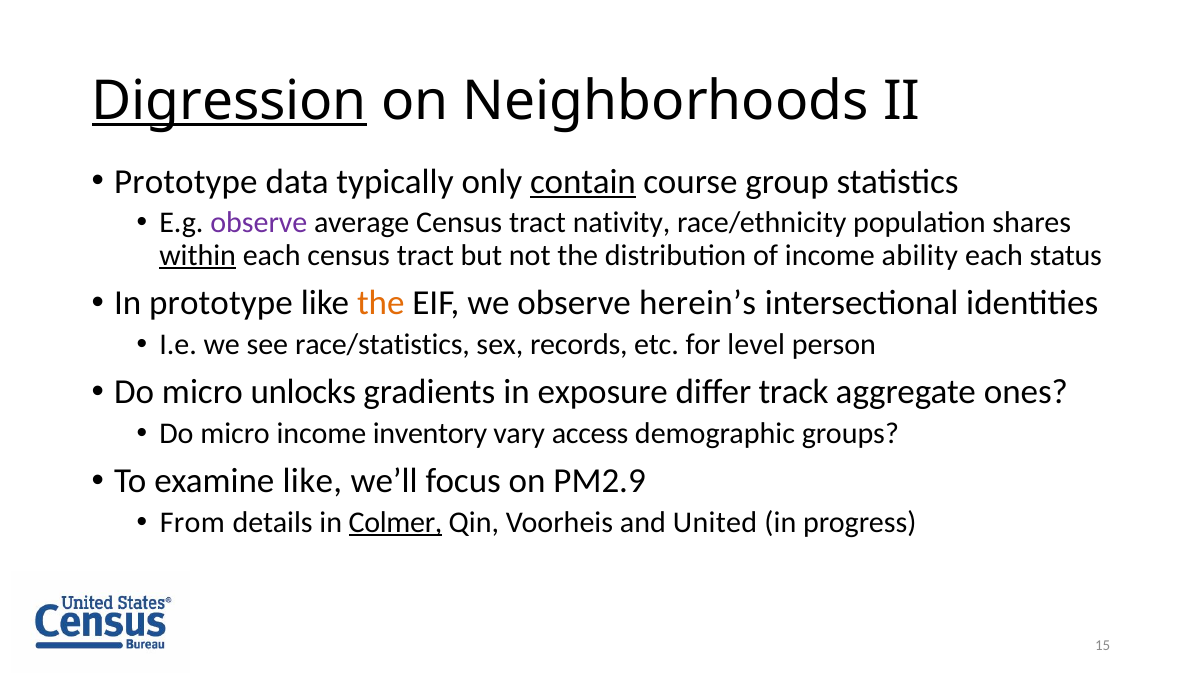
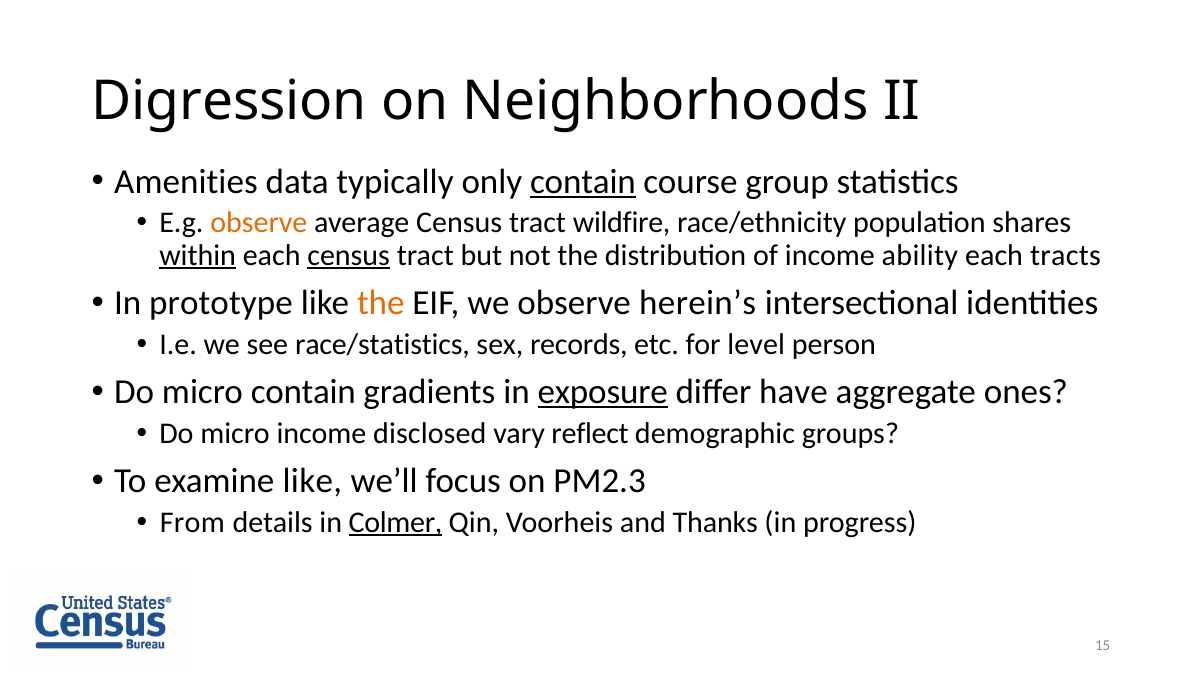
Digression underline: present -> none (229, 101)
Prototype: Prototype -> Amenities (186, 182)
observe colour: purple -> orange (259, 223)
nativity: nativity -> wildfire (622, 223)
census underline: none -> present (349, 255)
status: status -> tracts (1065, 255)
micro unlocks: unlocks -> contain (303, 392)
exposure underline: none -> present (603, 392)
track: track -> have (793, 392)
inventory: inventory -> disclosed (430, 433)
access: access -> reflect (590, 433)
PM2.9: PM2.9 -> PM2.3 (600, 481)
United: United -> Thanks (715, 522)
